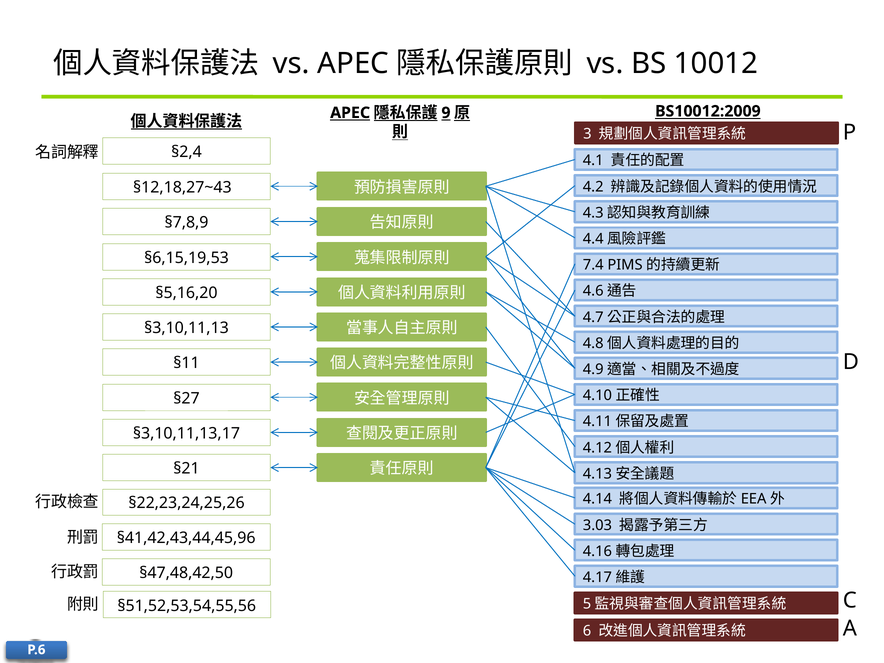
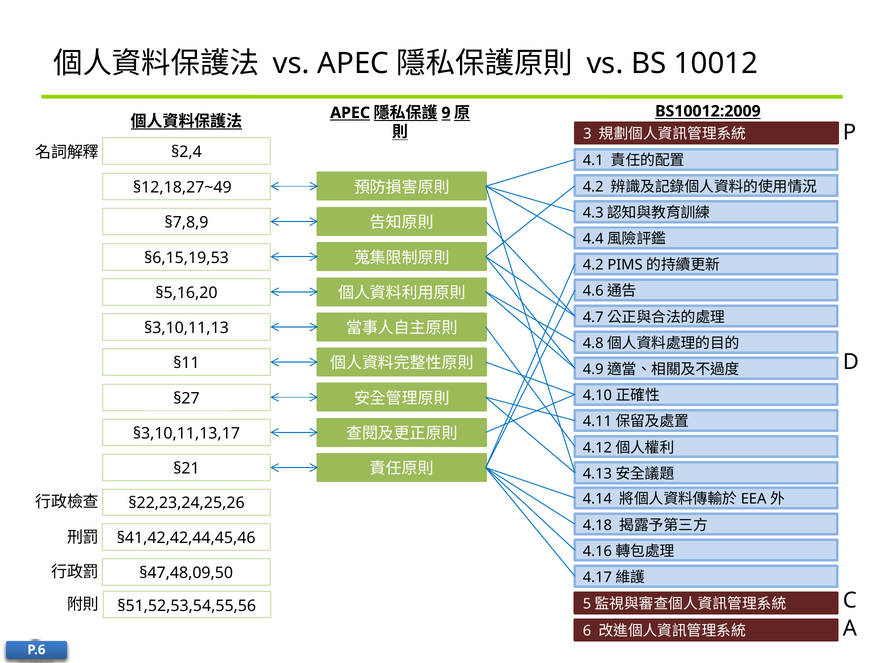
§12,18,27~43: §12,18,27~43 -> §12,18,27~49 (182, 187)
7.4: 7.4 -> 4.2 (593, 265)
3.03: 3.03 -> 4.18 (597, 525)
§41,42,43,44,45,96: §41,42,43,44,45,96 -> §41,42,42,44,45,46 (186, 538)
§47,48,42,50: §47,48,42,50 -> §47,48,09,50 (186, 573)
